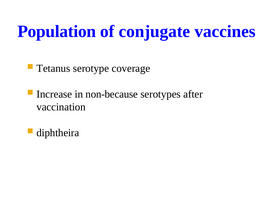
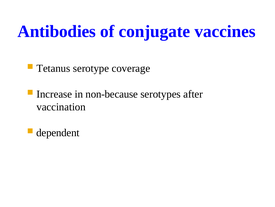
Population: Population -> Antibodies (57, 31)
diphtheira: diphtheira -> dependent (58, 132)
